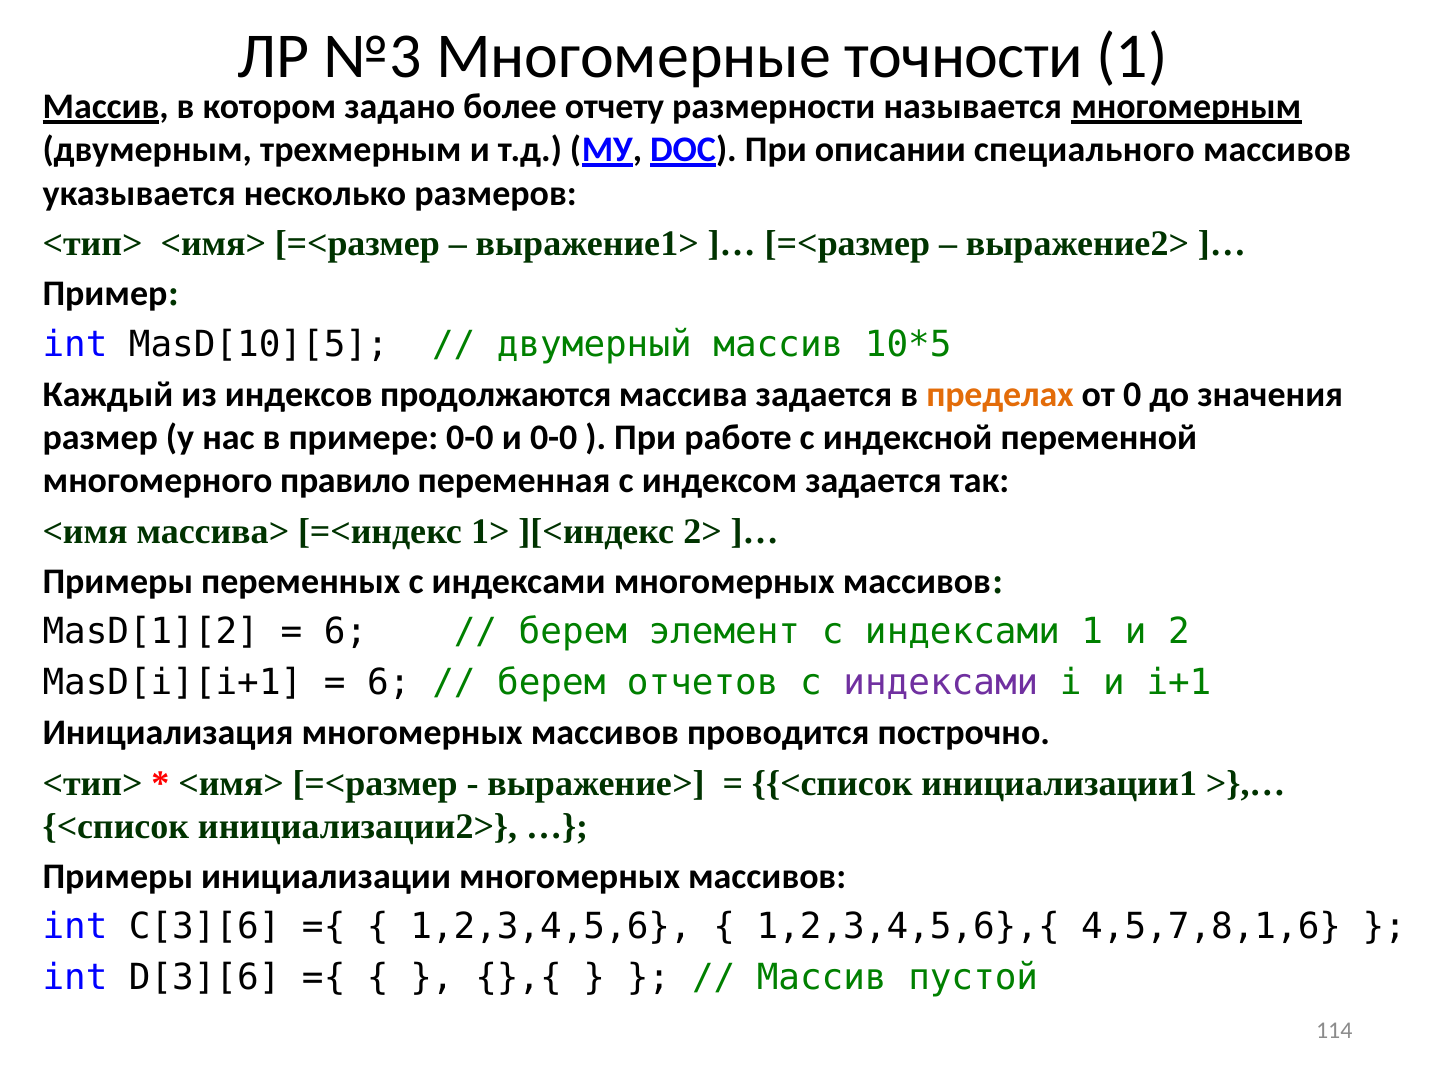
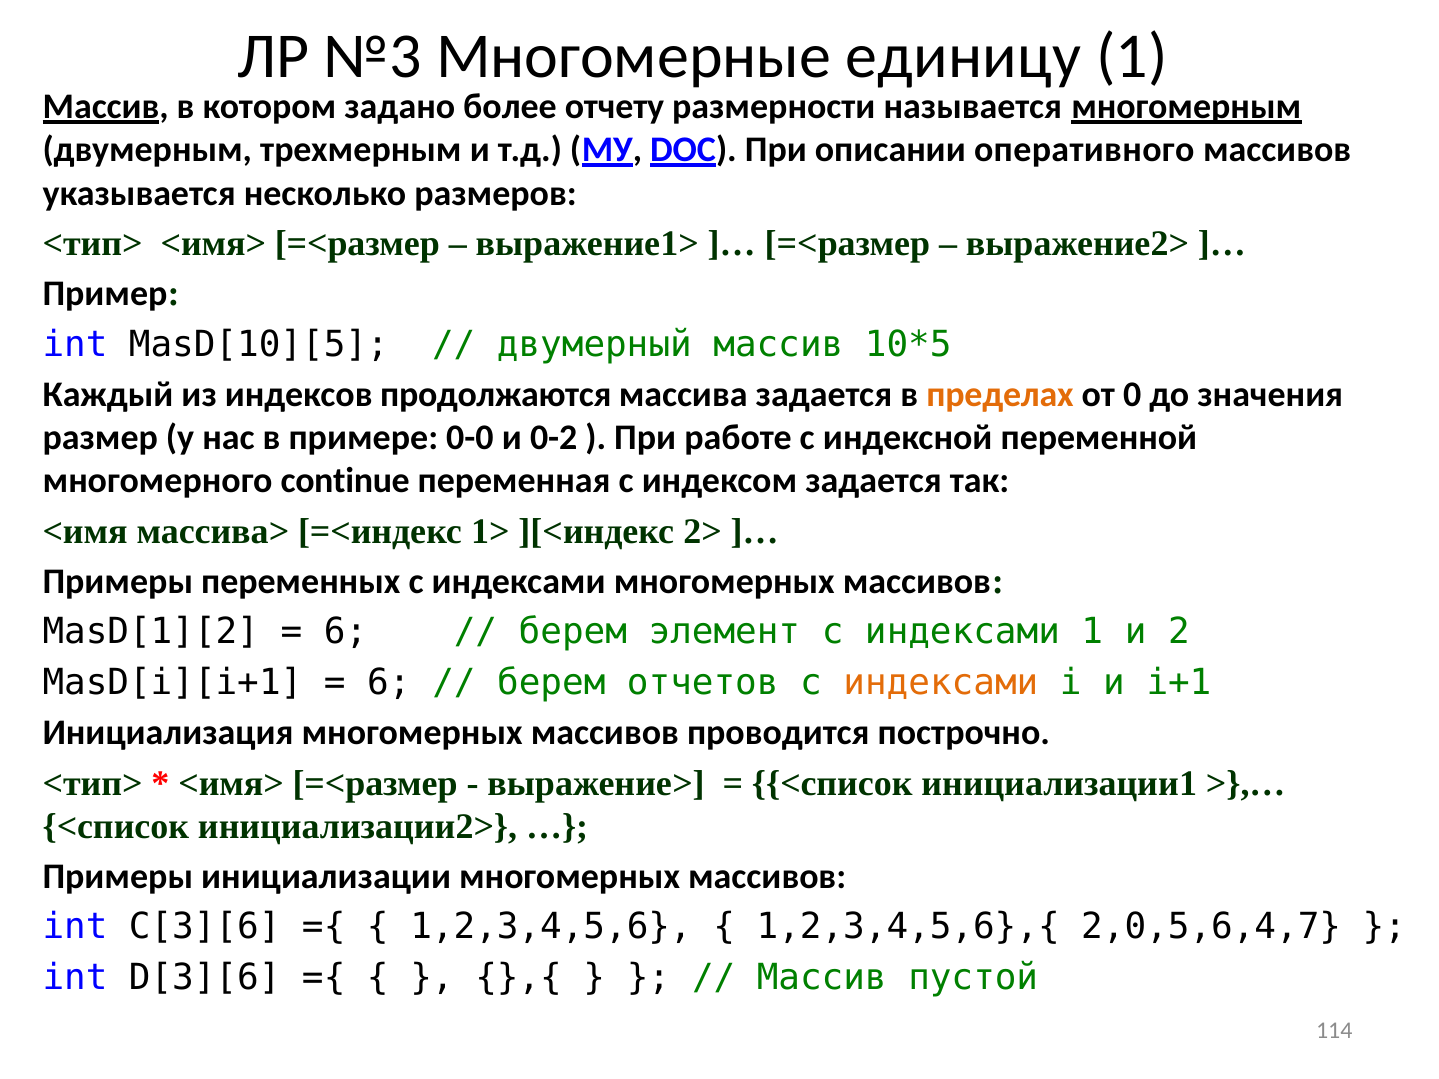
точности: точности -> единицу (963, 57)
специального: специального -> оперативного (1084, 149)
и 0-0: 0-0 -> 0-2 (554, 438)
правило: правило -> continue (345, 481)
индексами colour: purple -> orange (941, 683)
4,5,7,8,1,6: 4,5,7,8,1,6 -> 2,0,5,6,4,7 (1211, 927)
